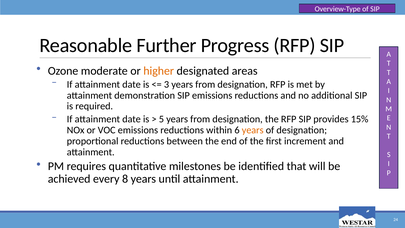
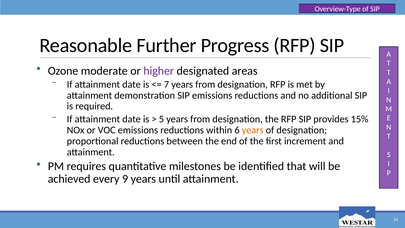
higher colour: orange -> purple (159, 71)
3: 3 -> 7 (166, 84)
8: 8 -> 9 (125, 179)
